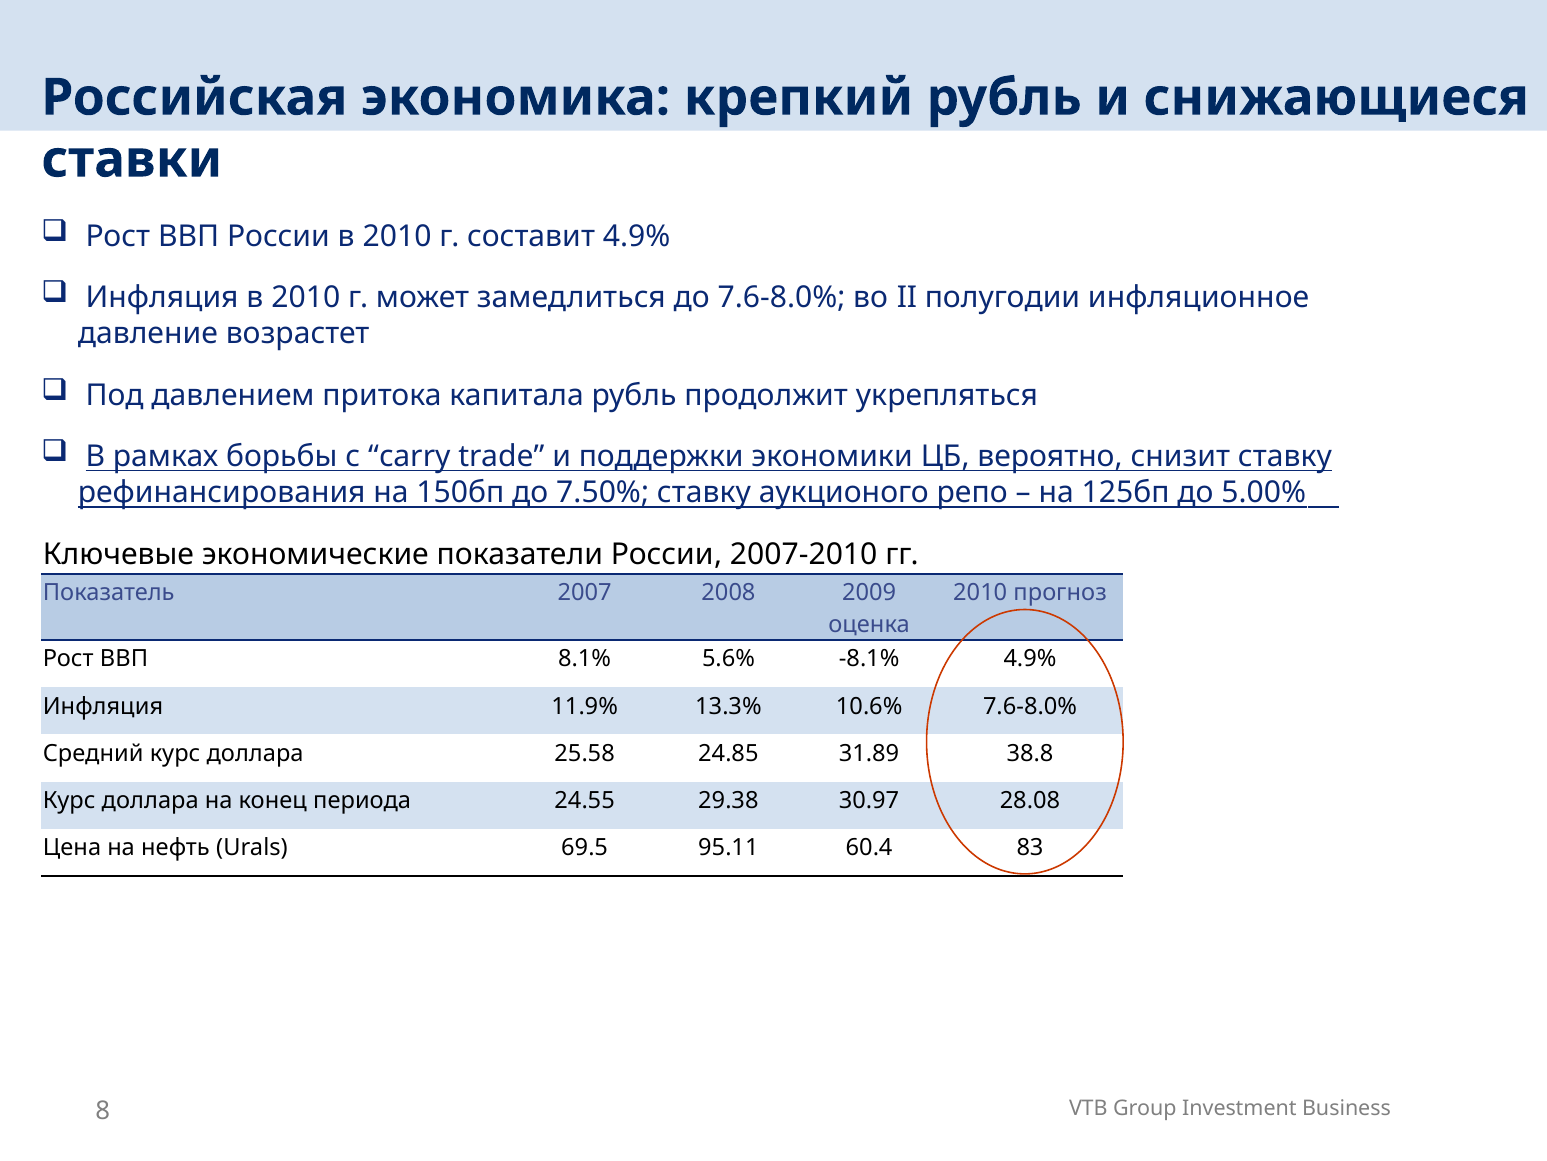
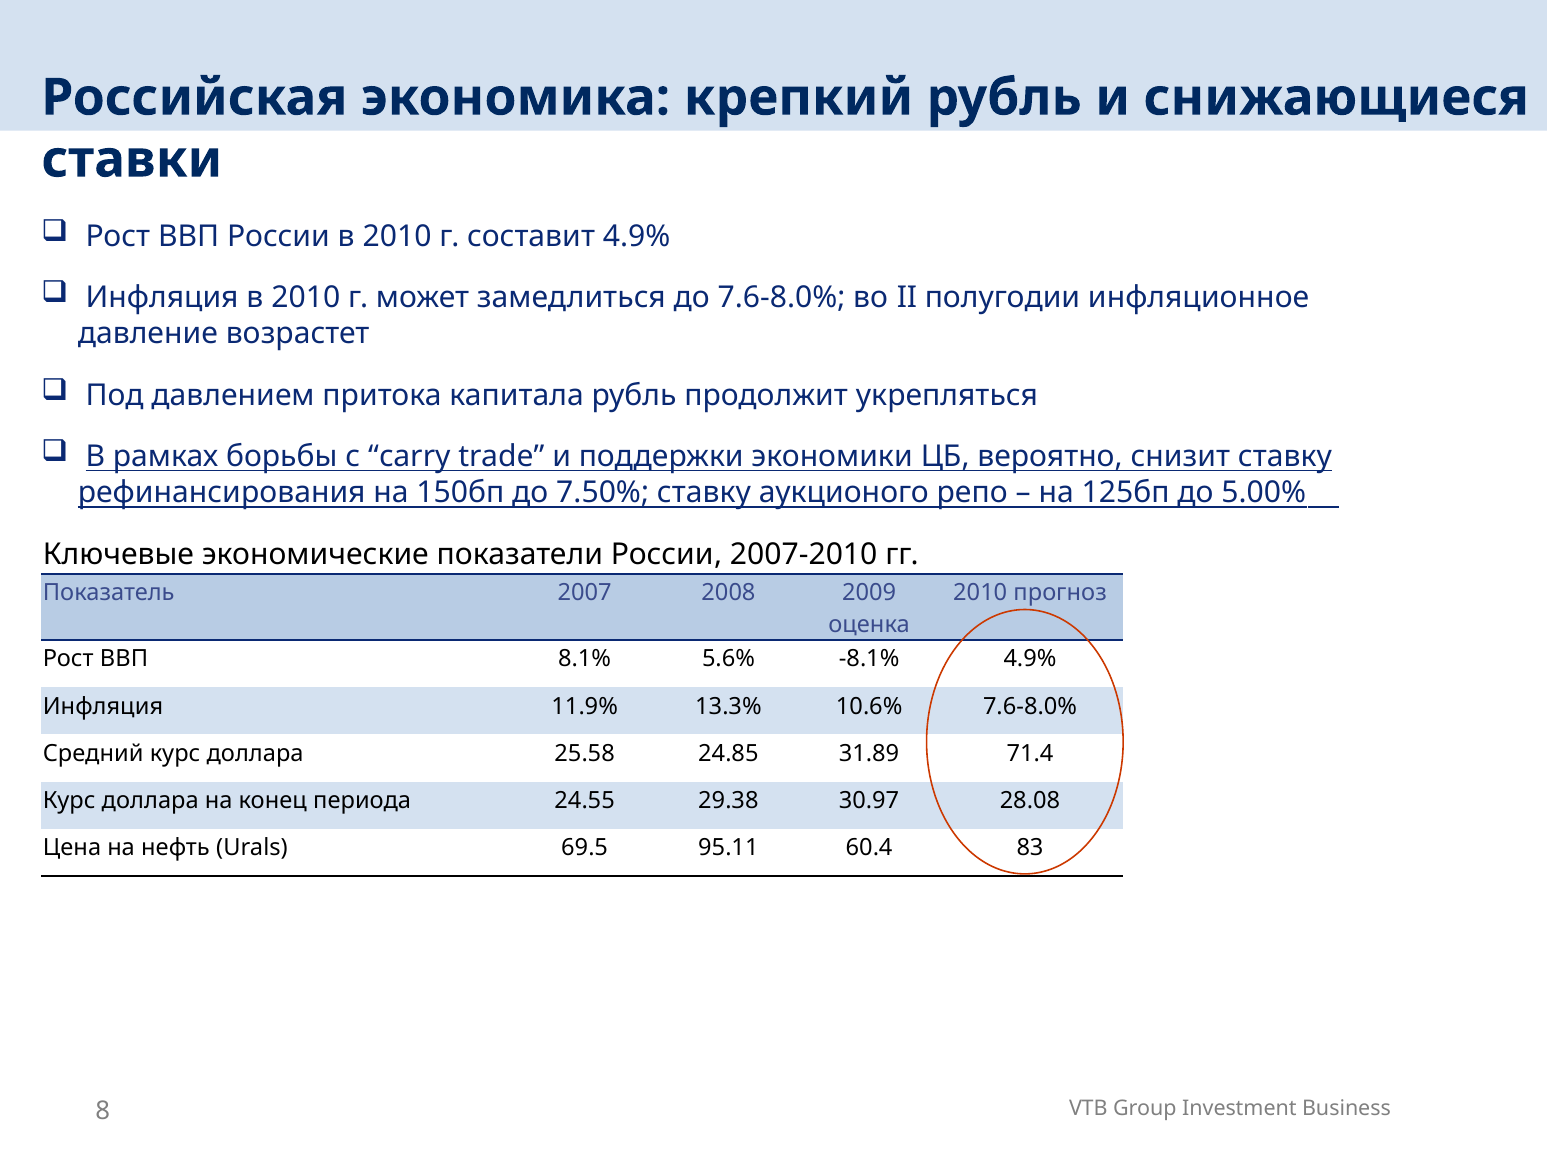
38.8: 38.8 -> 71.4 (1030, 753)
